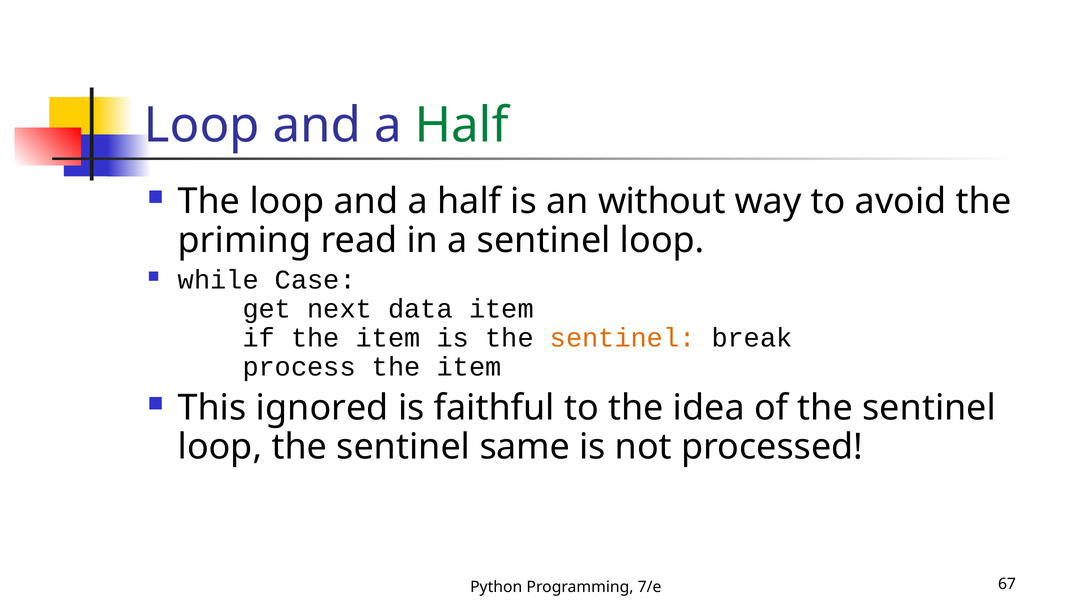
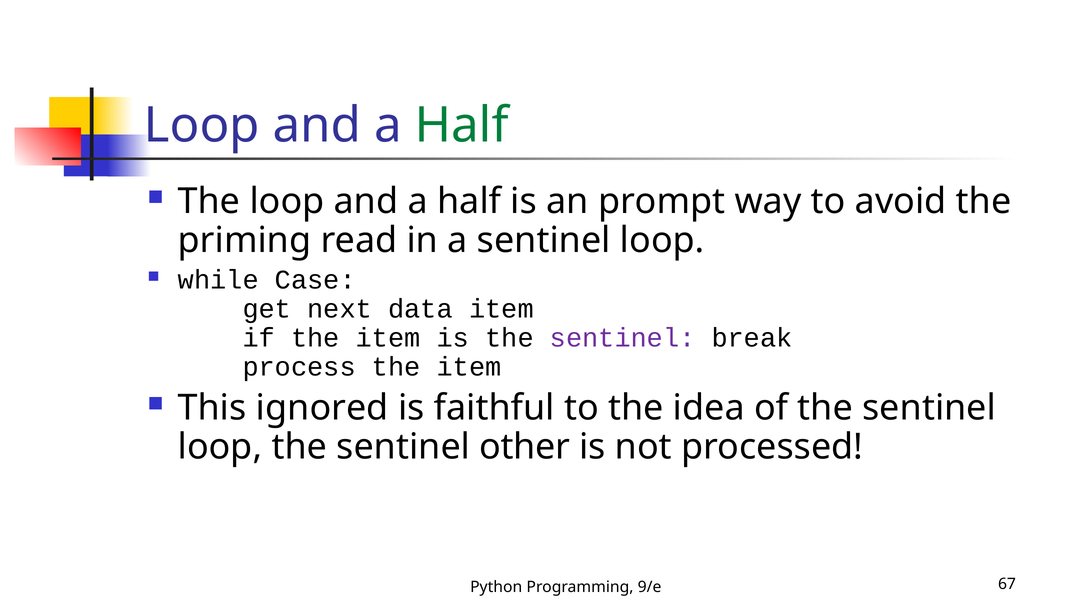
without: without -> prompt (662, 202)
sentinel colour: orange -> purple (623, 338)
same: same -> other (525, 447)
7/e: 7/e -> 9/e (650, 587)
